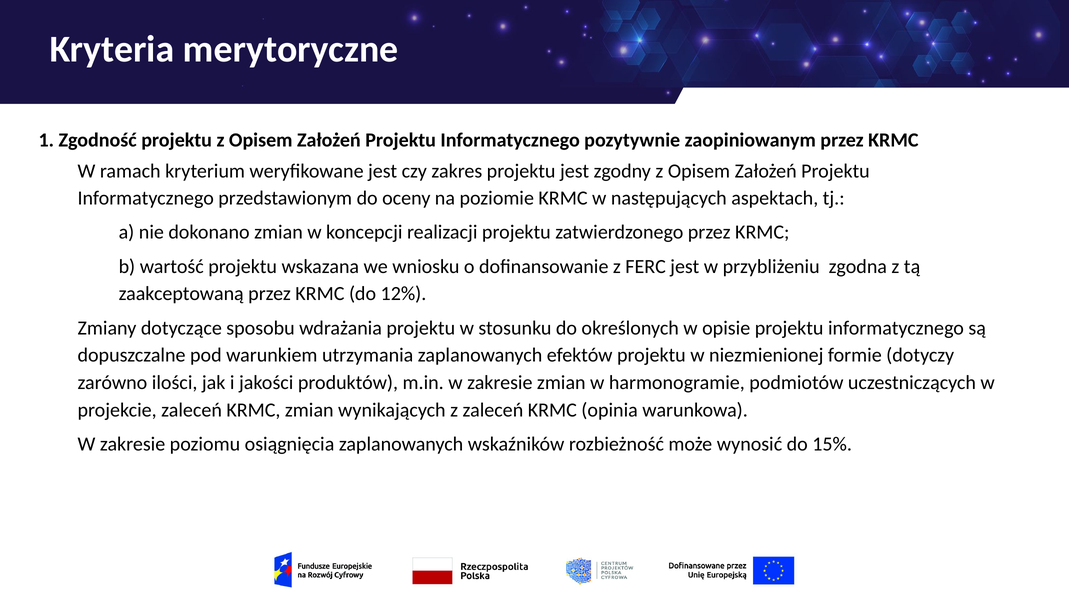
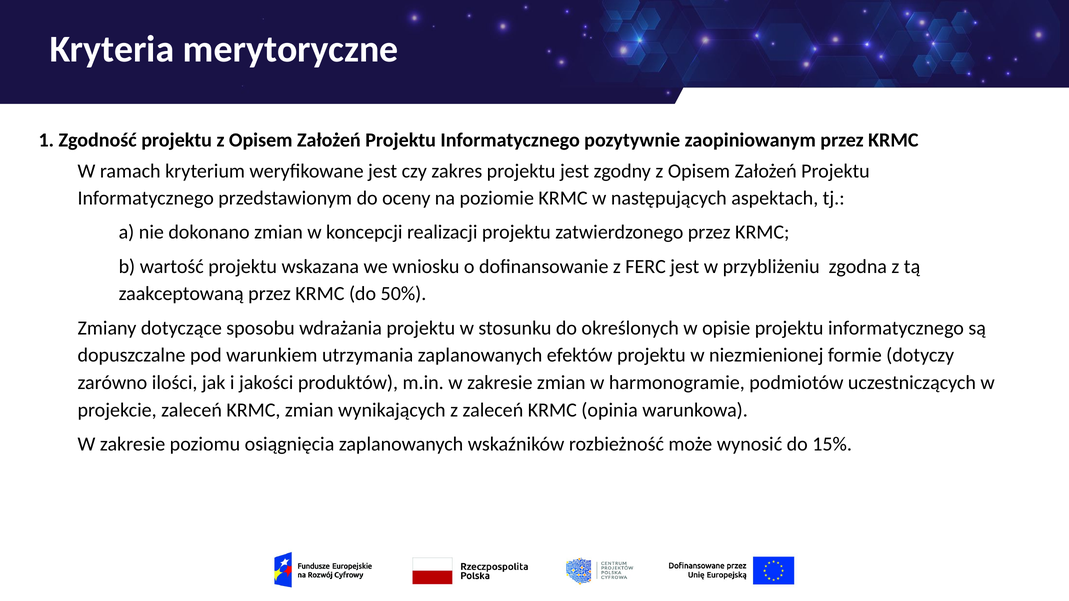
12%: 12% -> 50% (403, 294)
